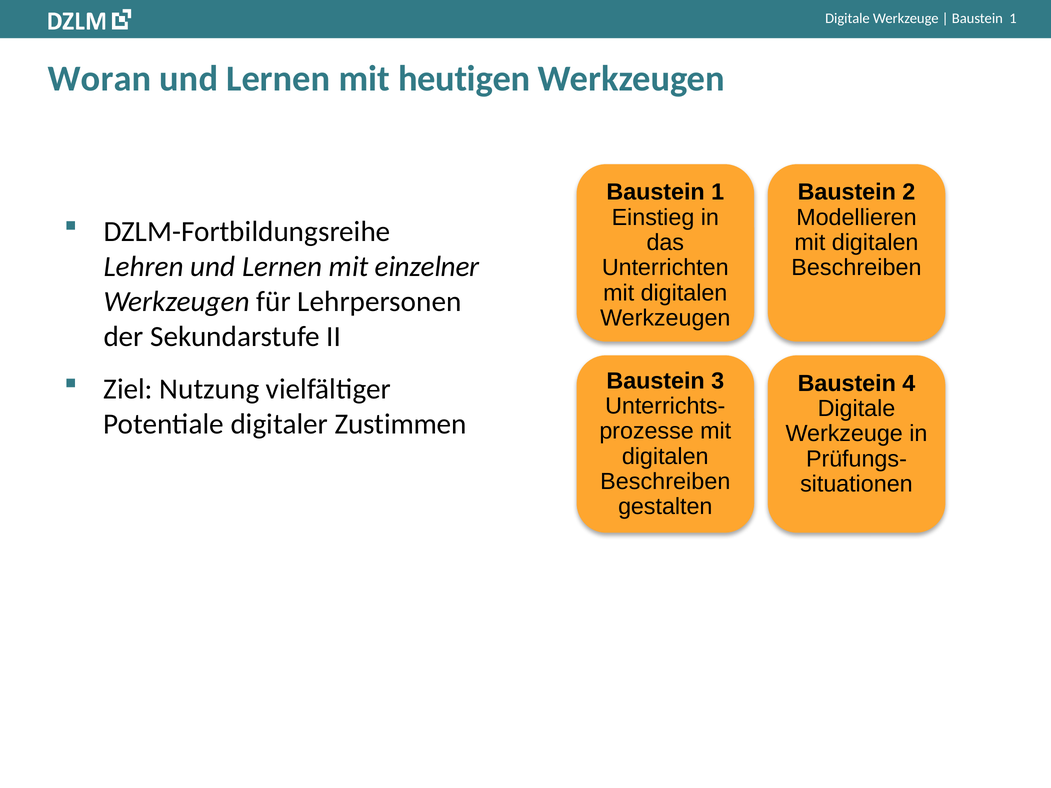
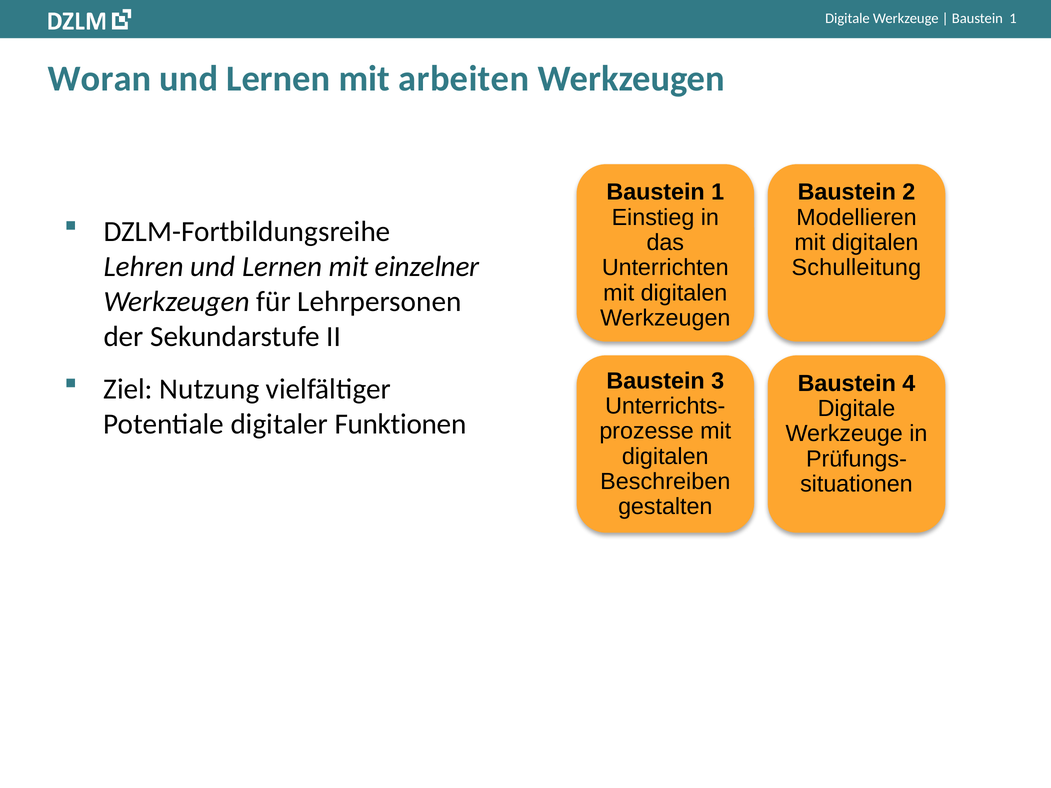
heutigen: heutigen -> arbeiten (464, 79)
Beschreiben: Beschreiben -> Schulleitung (856, 268)
Zustimmen: Zustimmen -> Funktionen (401, 424)
